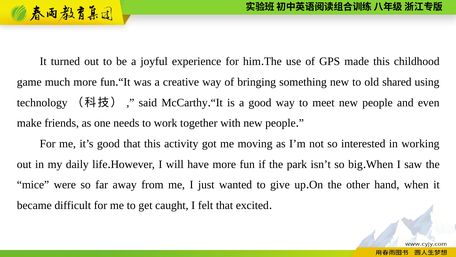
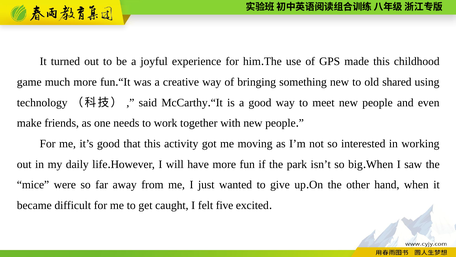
felt that: that -> five (225, 205)
